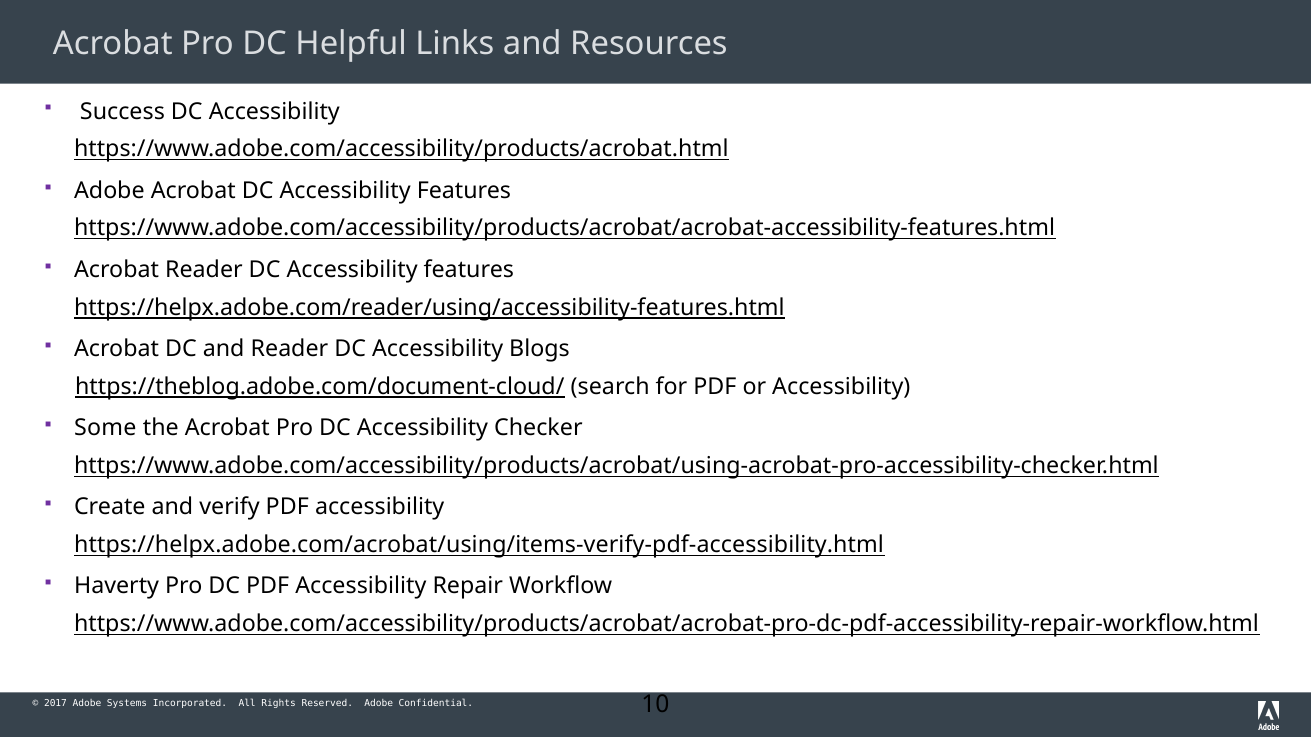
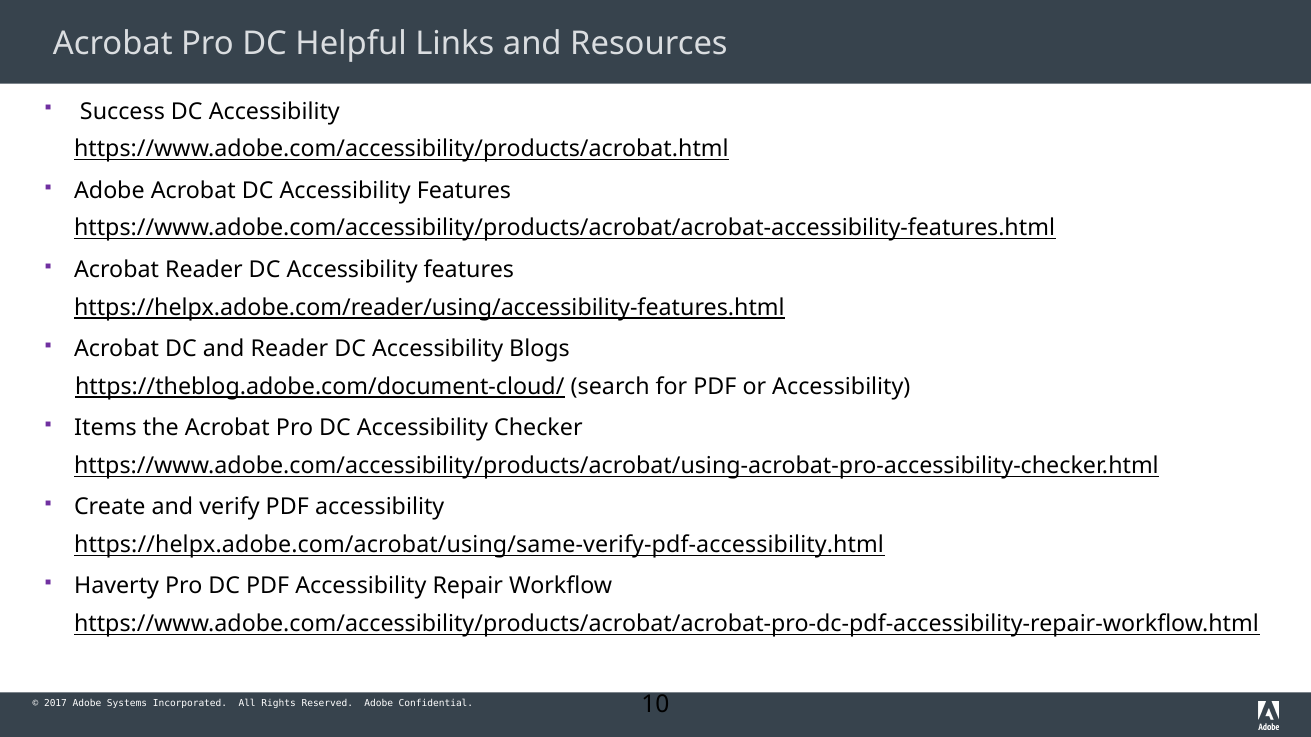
Some: Some -> Items (105, 428)
https://helpx.adobe.com/acrobat/using/items-verify-pdf-accessibility.html: https://helpx.adobe.com/acrobat/using/items-verify-pdf-accessibility.html -> https://helpx.adobe.com/acrobat/using/same-verify-pdf-accessibility.html (479, 545)
